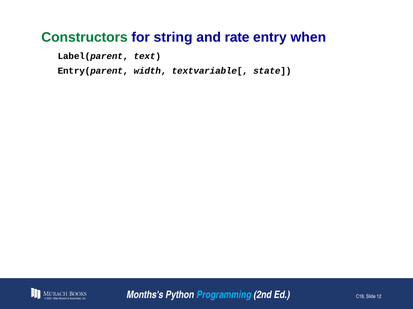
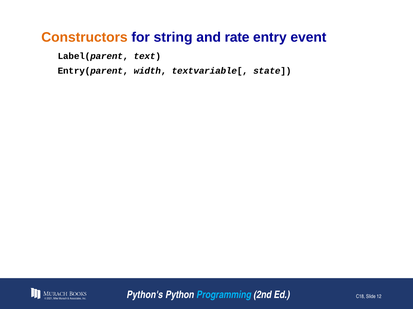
Constructors colour: green -> orange (84, 38)
when: when -> event (308, 38)
Months's: Months's -> Python's (145, 295)
